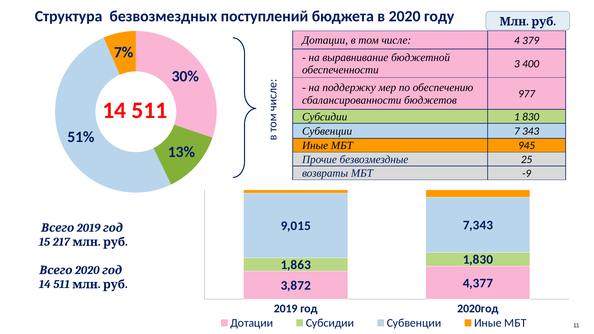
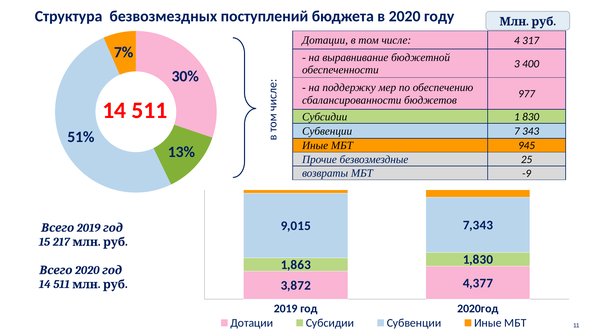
379: 379 -> 317 (531, 40)
